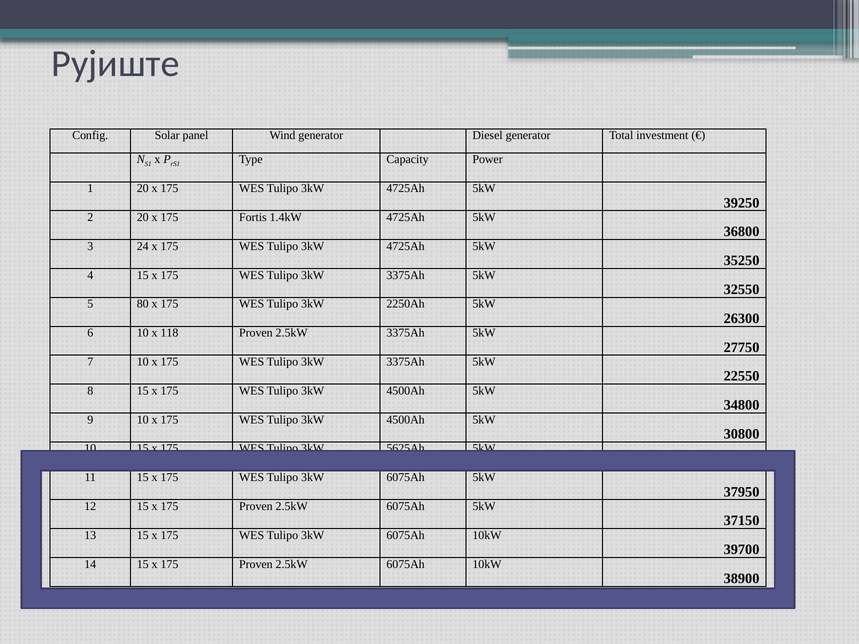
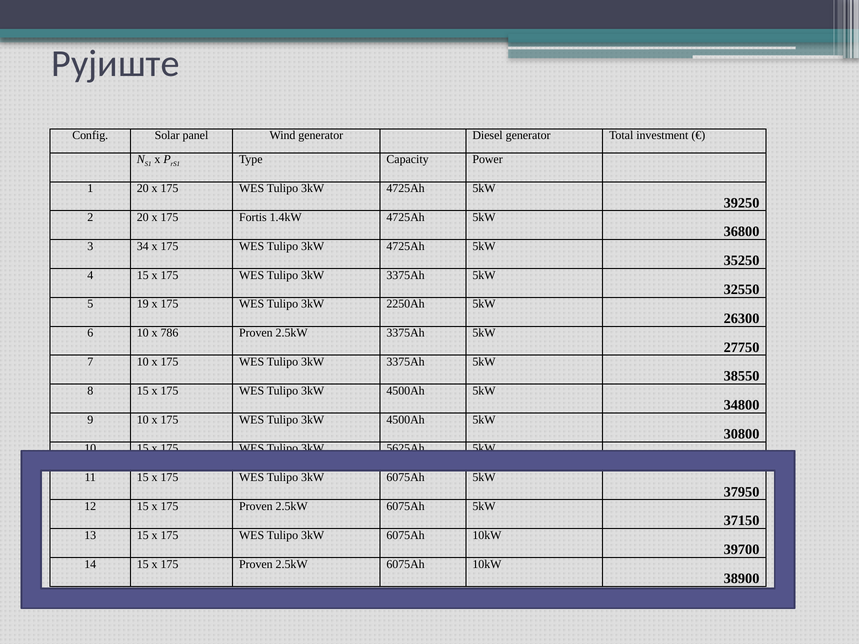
24: 24 -> 34 (143, 246)
80: 80 -> 19 (143, 304)
118: 118 -> 786 (169, 333)
22550: 22550 -> 38550 (742, 376)
